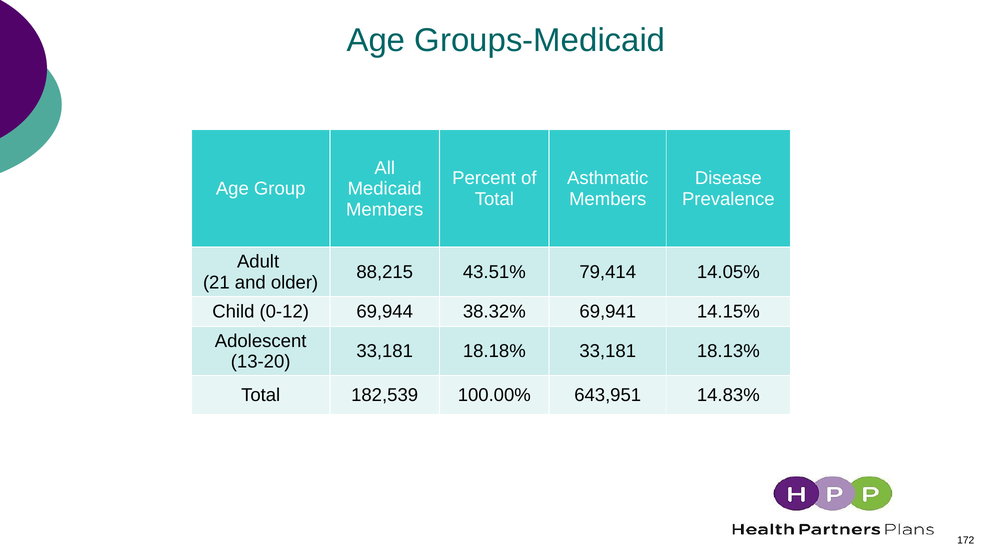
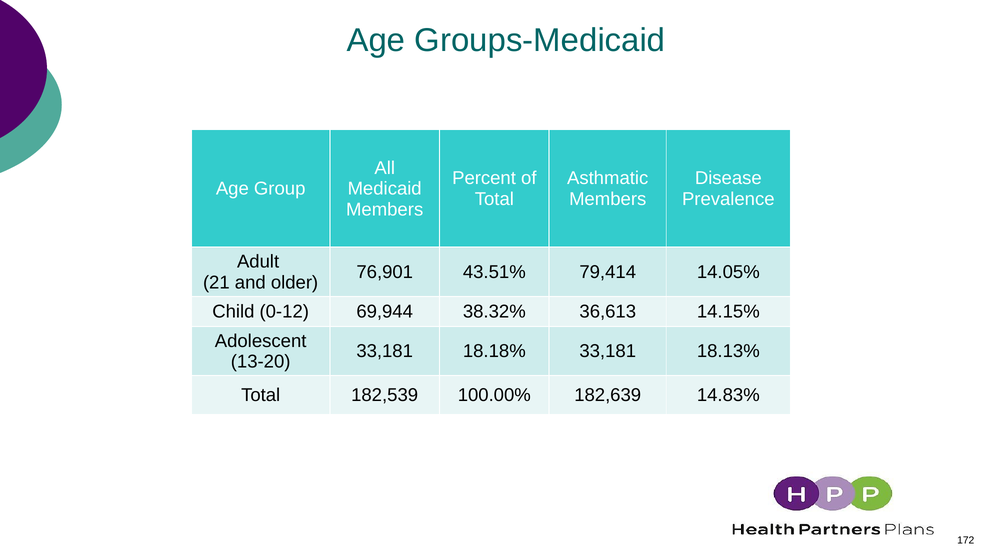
88,215: 88,215 -> 76,901 (385, 272)
69,941: 69,941 -> 36,613 (608, 312)
643,951: 643,951 -> 182,639 (608, 395)
